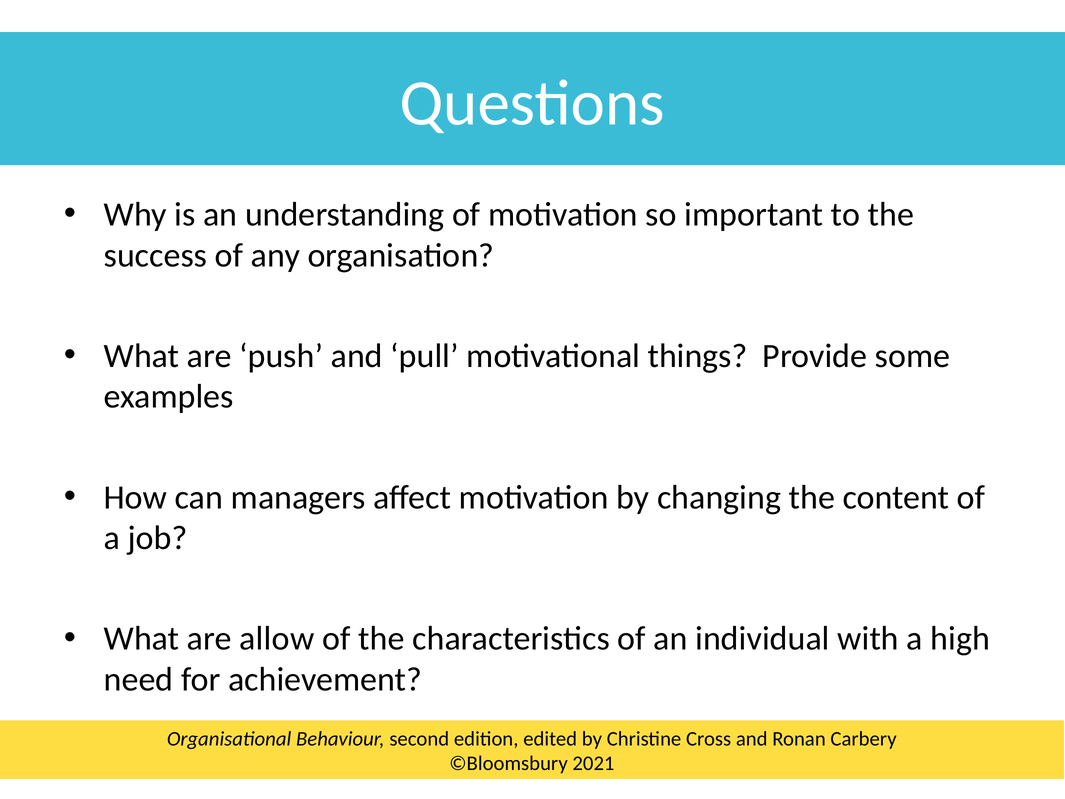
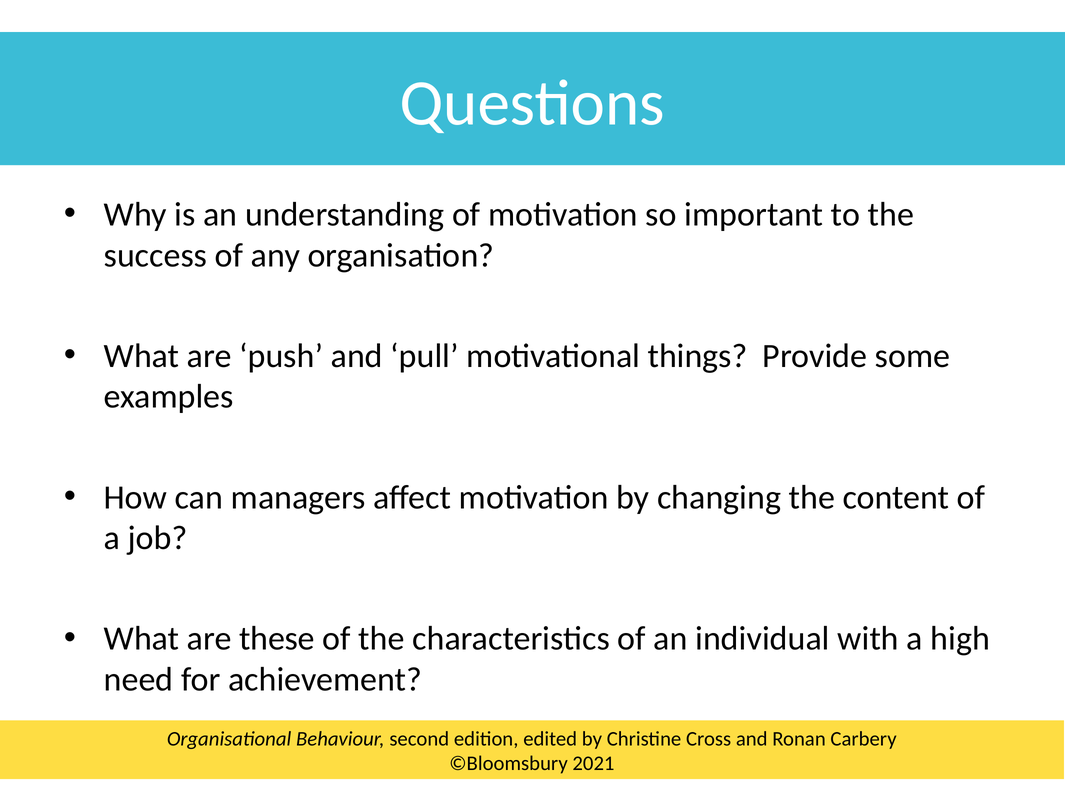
allow: allow -> these (277, 639)
